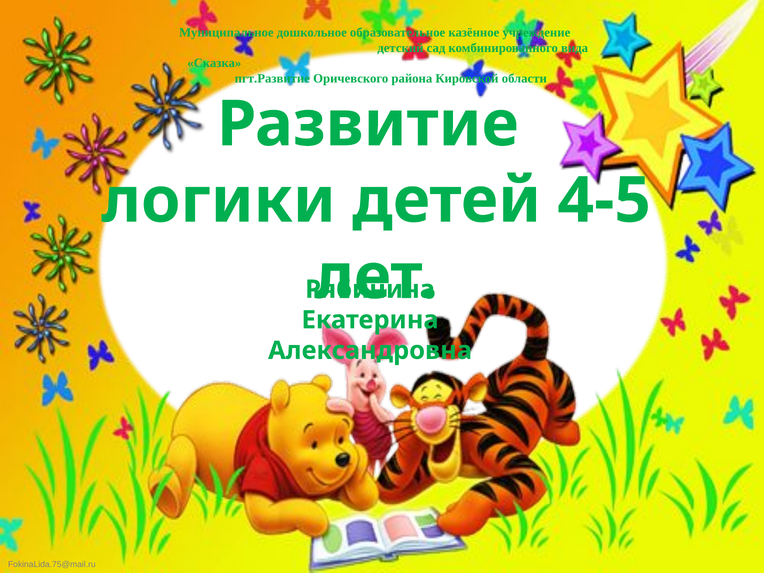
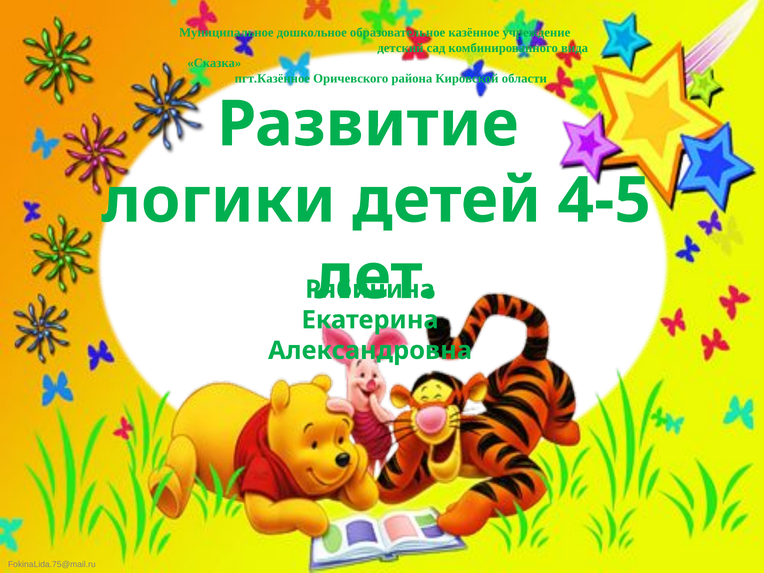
пгт.Развитие: пгт.Развитие -> пгт.Казённое (272, 79)
